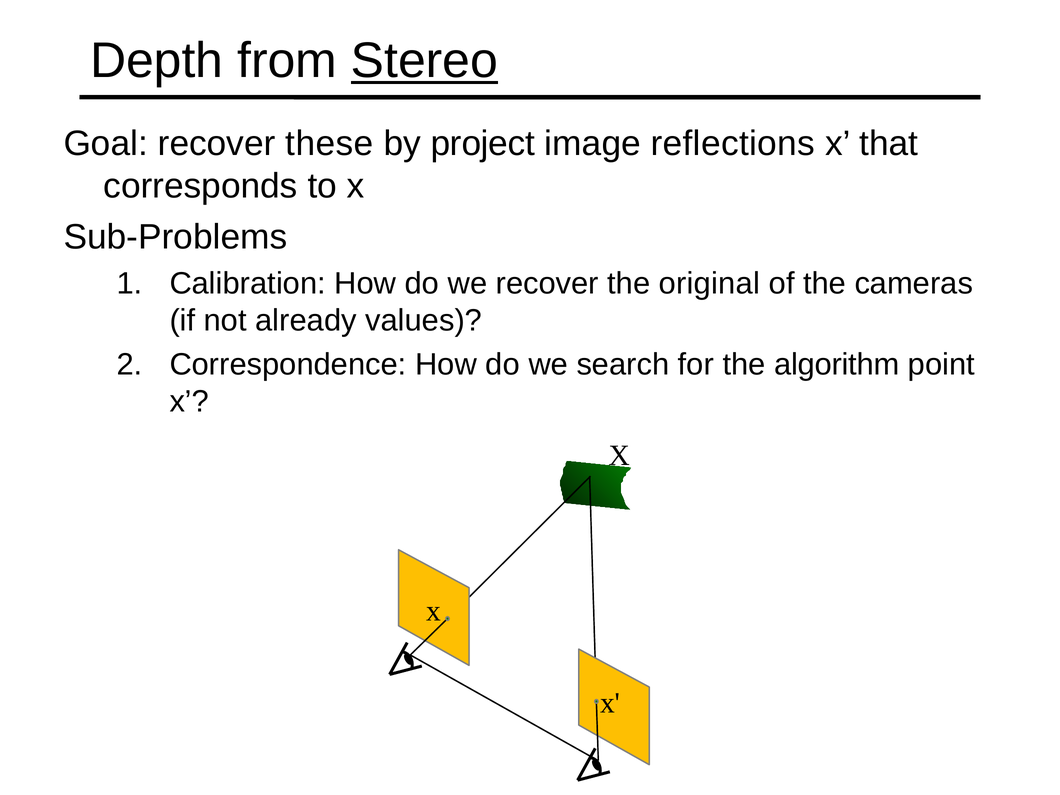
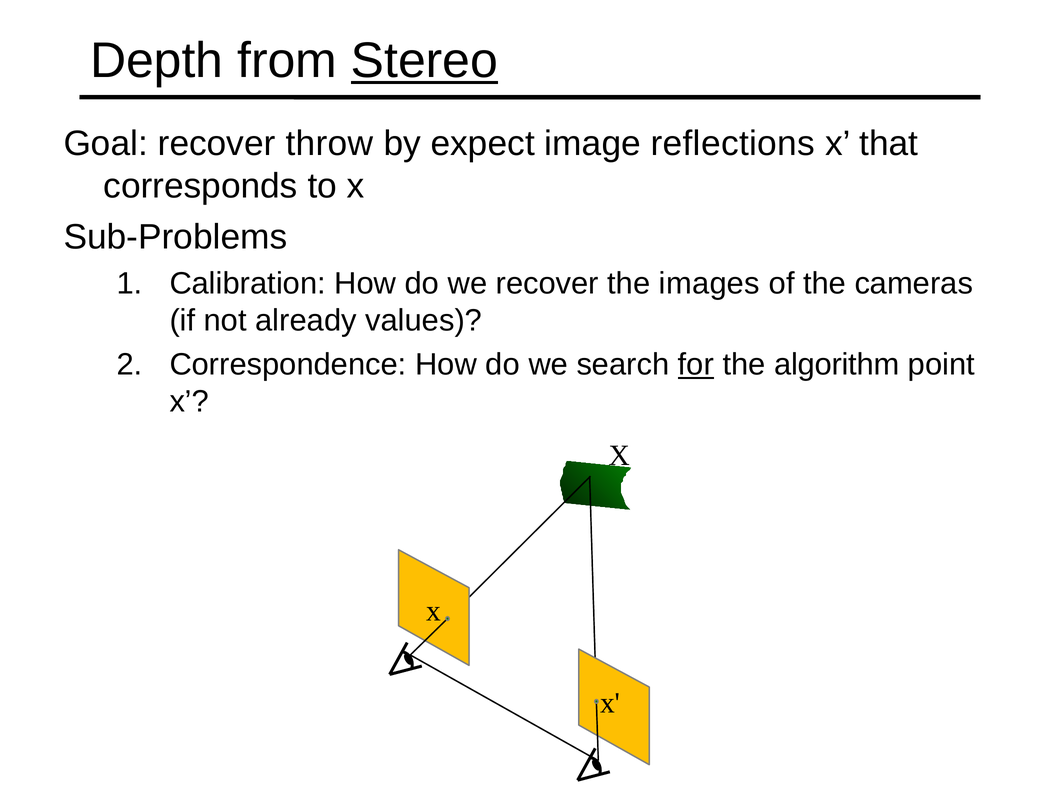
these: these -> throw (329, 144)
project: project -> expect (483, 144)
original: original -> images (709, 283)
for underline: none -> present (696, 365)
